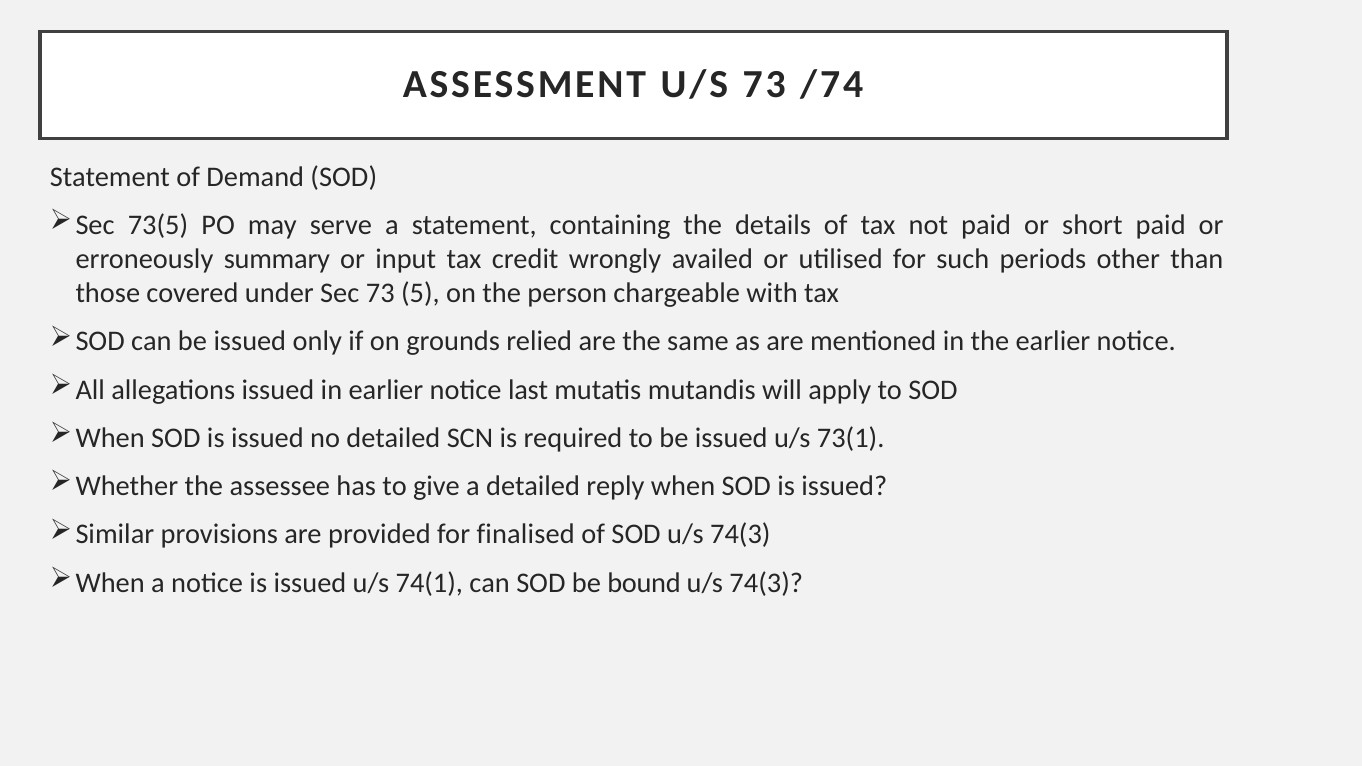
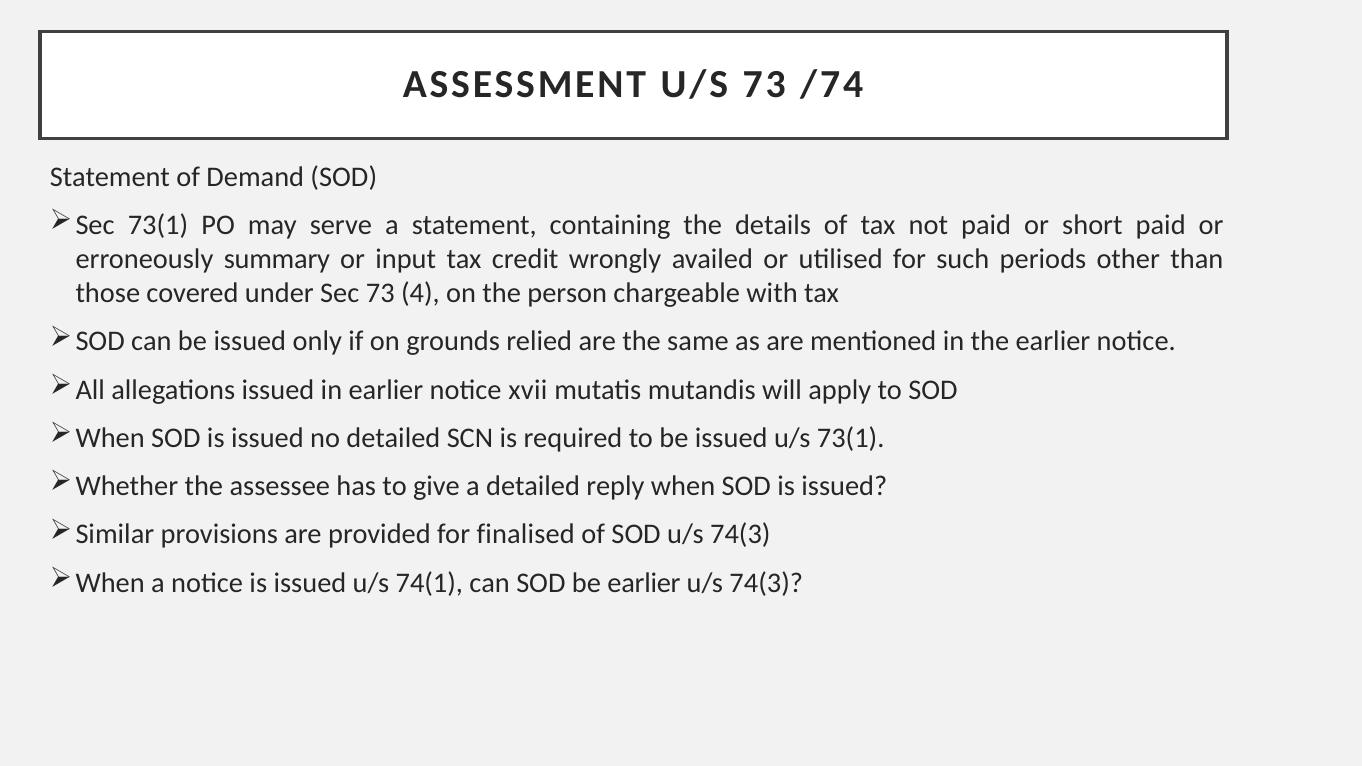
Sec 73(5: 73(5 -> 73(1 (158, 225)
5: 5 -> 4 (420, 293)
last: last -> xvii (528, 390)
be bound: bound -> earlier (644, 583)
